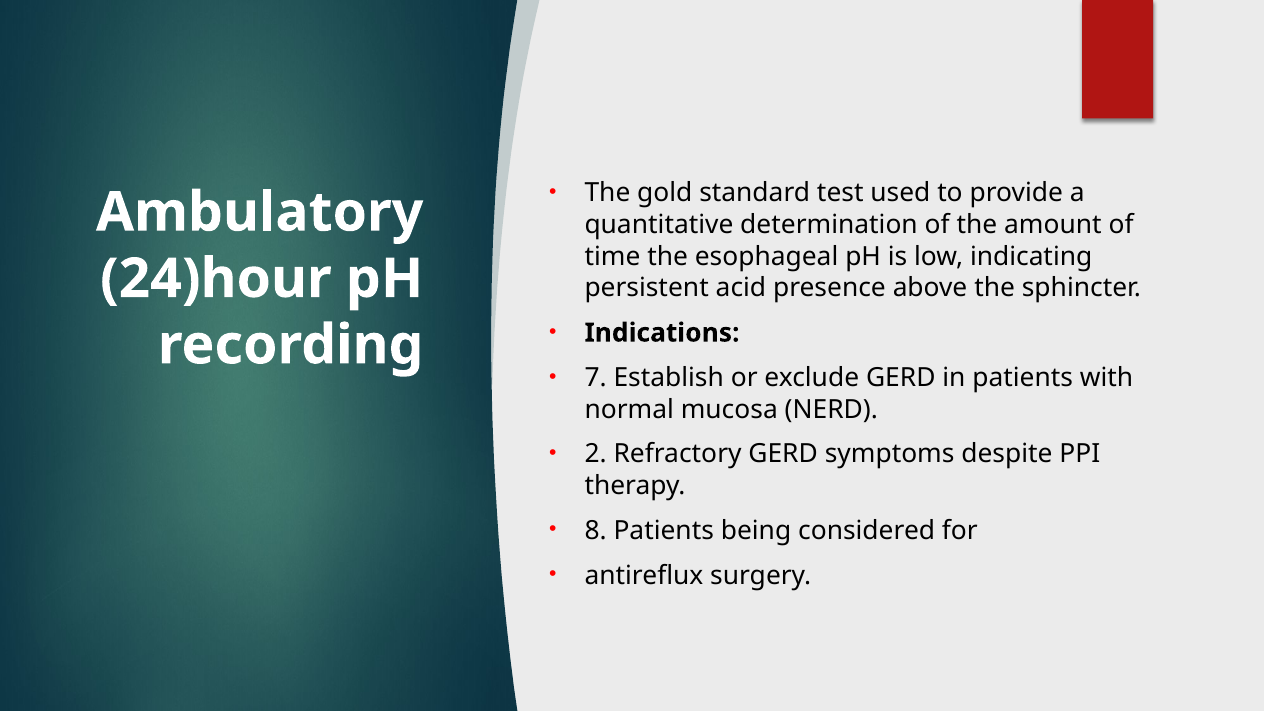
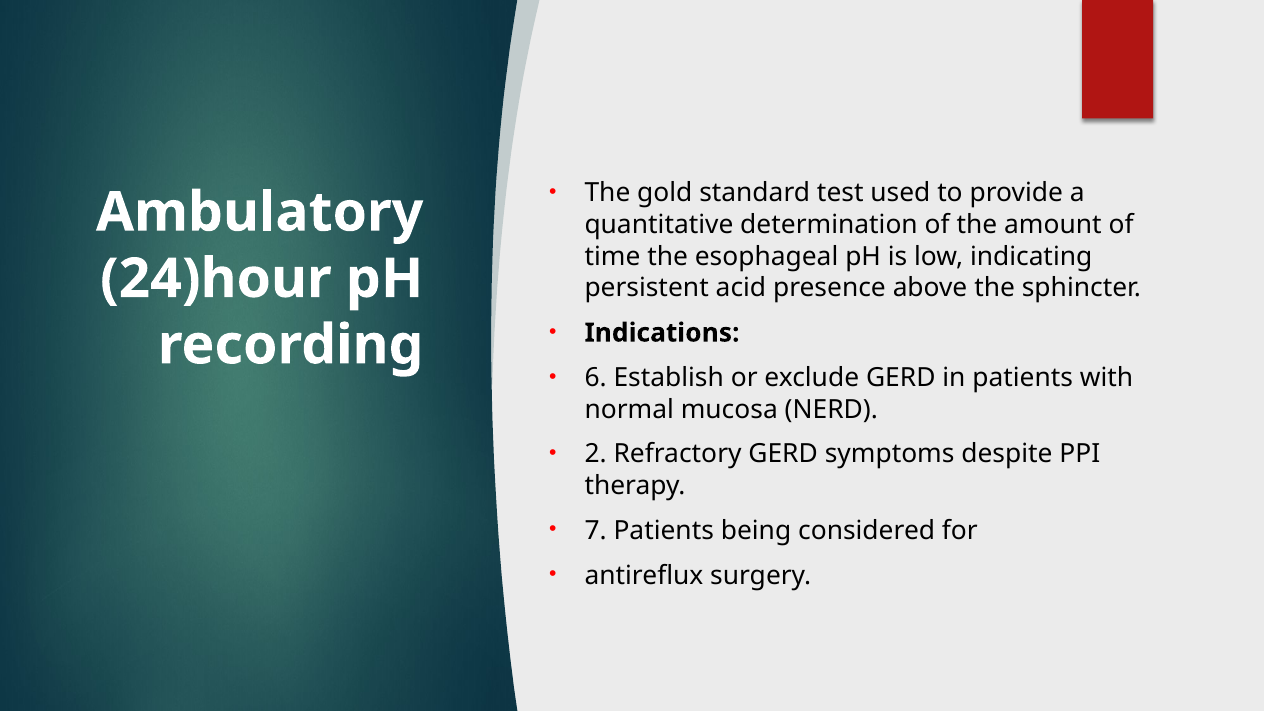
7: 7 -> 6 (596, 378)
8: 8 -> 7 (596, 531)
